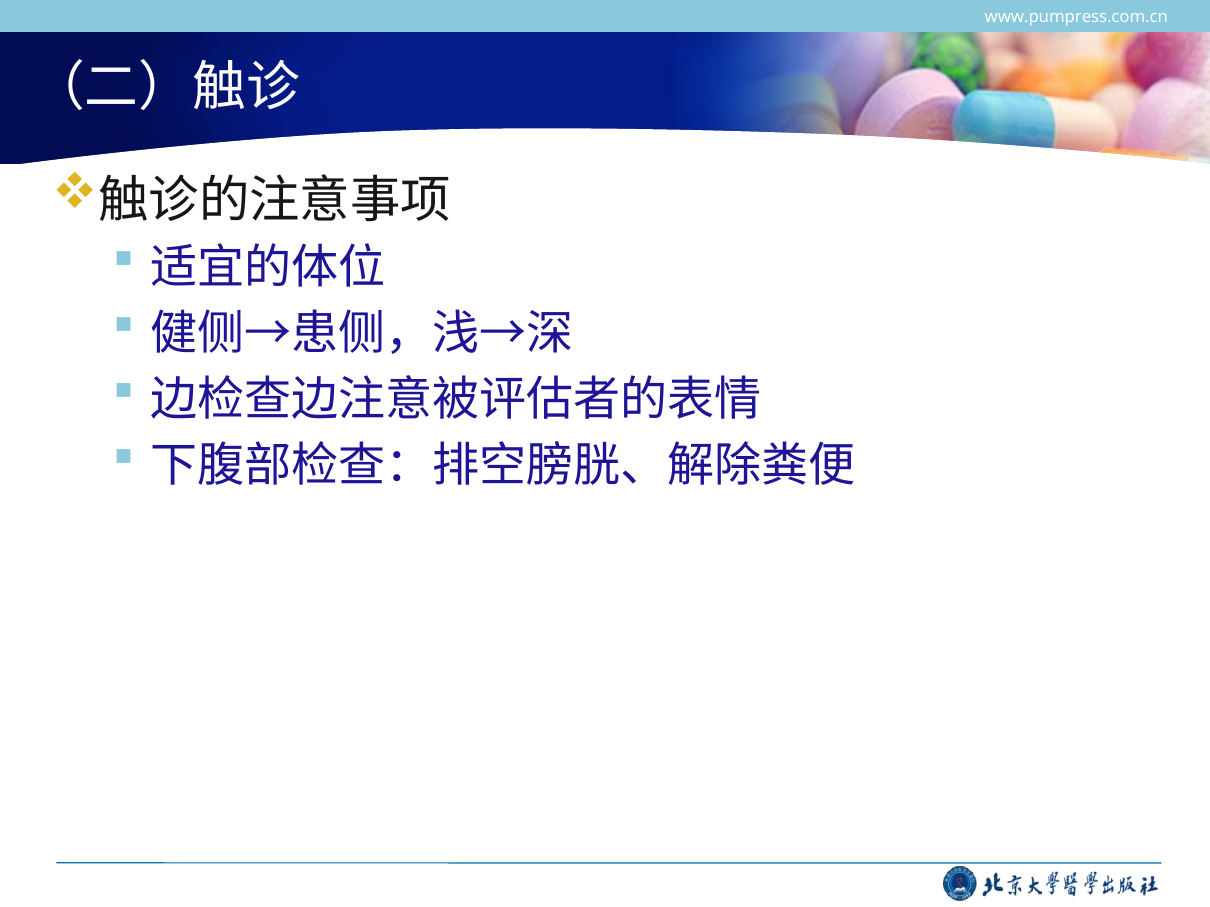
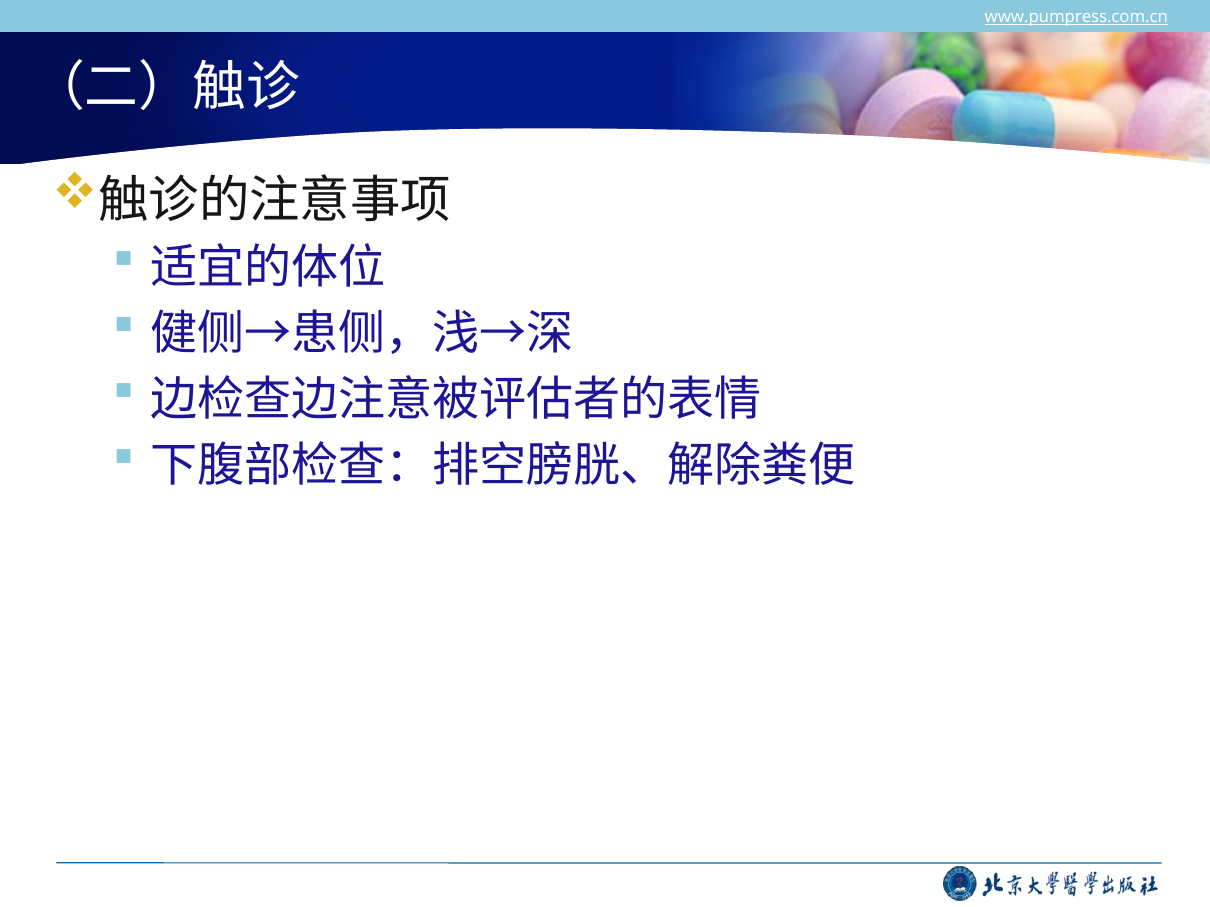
www.pumpress.com.cn underline: none -> present (1076, 17)
